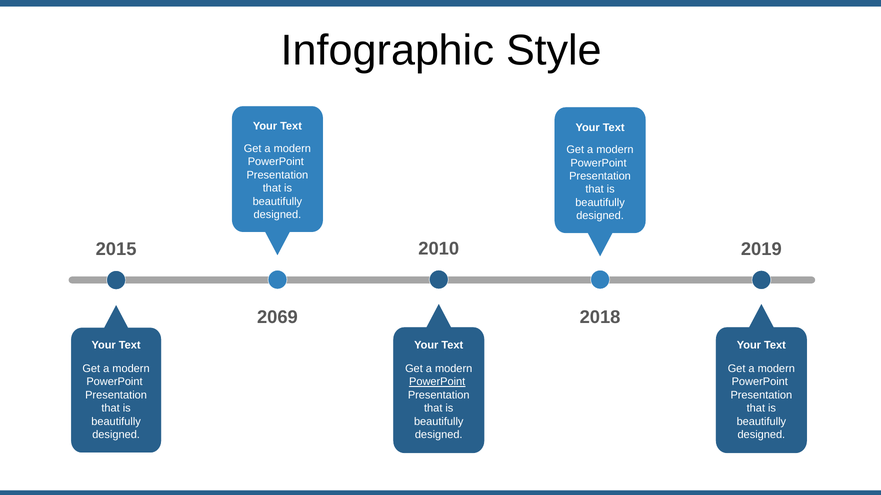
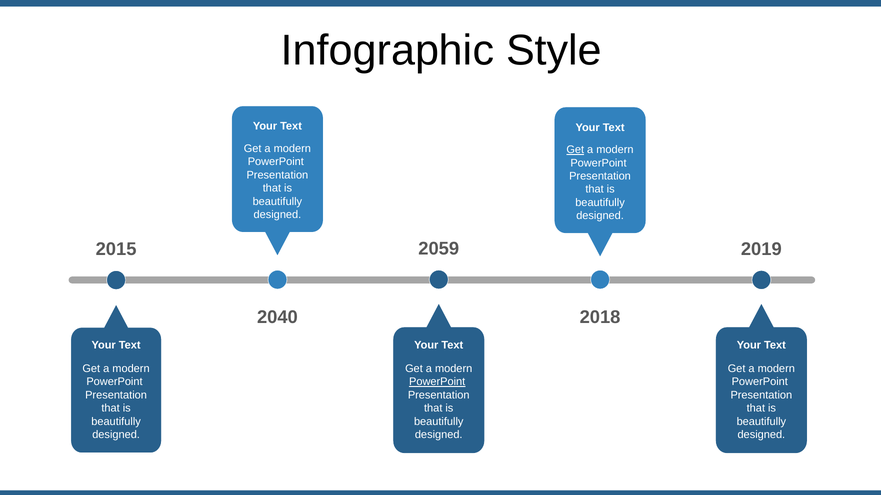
Get underline: none -> present (575, 150)
2010: 2010 -> 2059 (439, 249)
2069: 2069 -> 2040 (277, 318)
